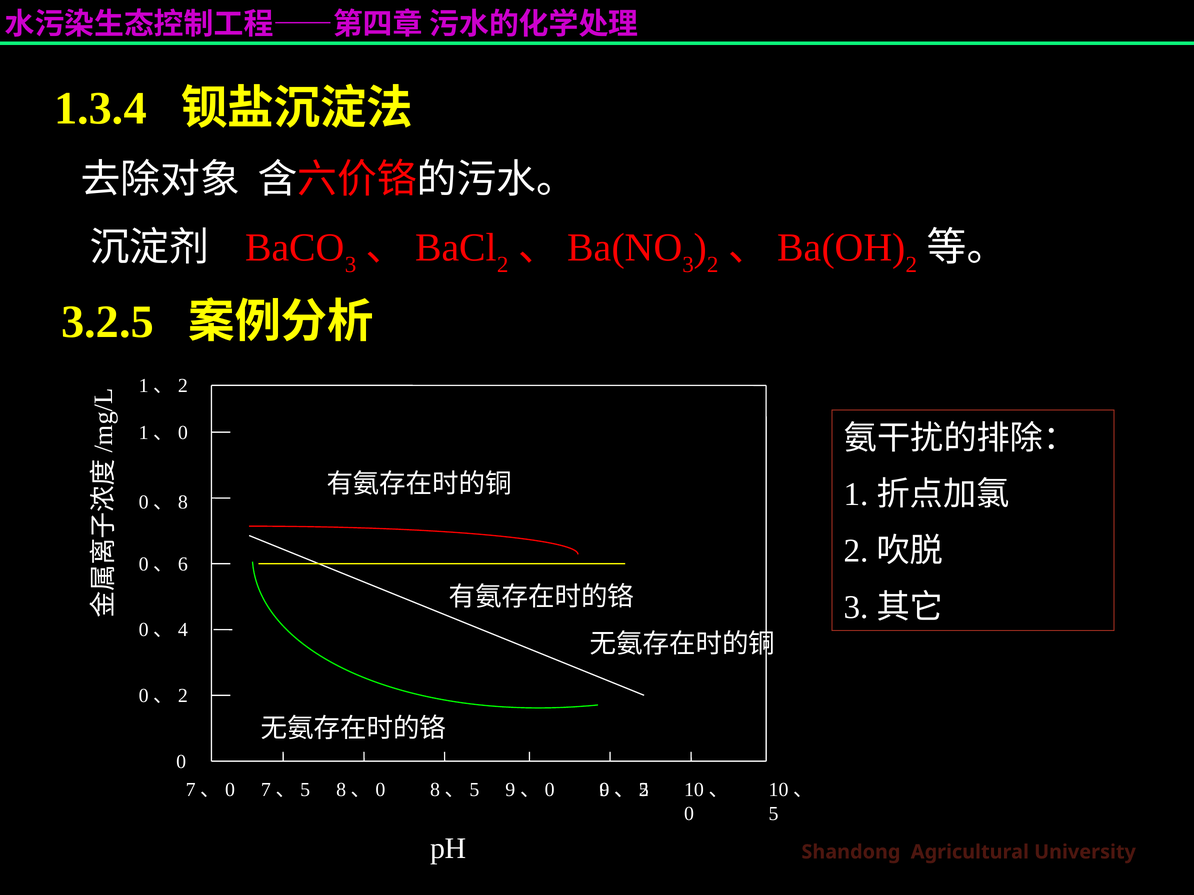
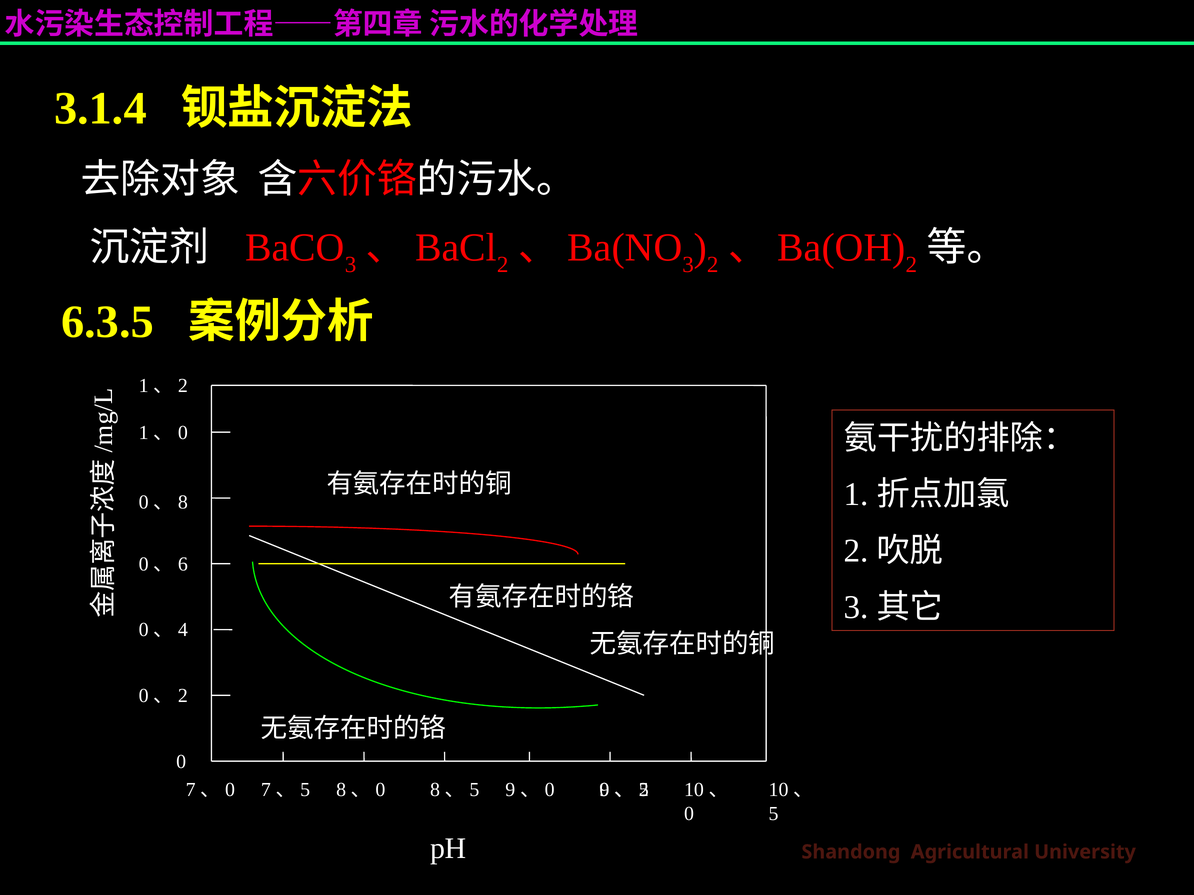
1.3.4: 1.3.4 -> 3.1.4 (100, 108)
3.2.5: 3.2.5 -> 6.3.5 (108, 322)
